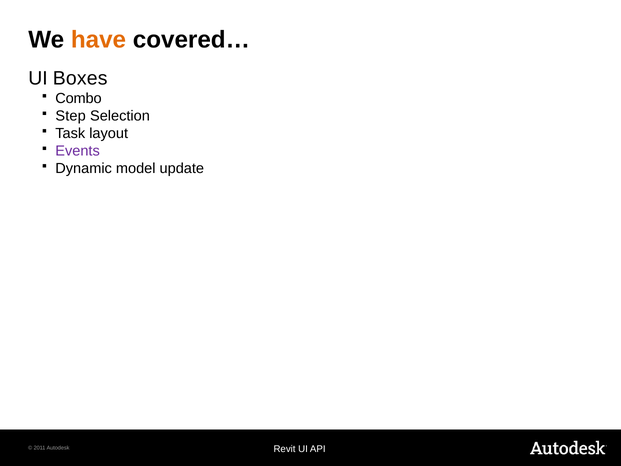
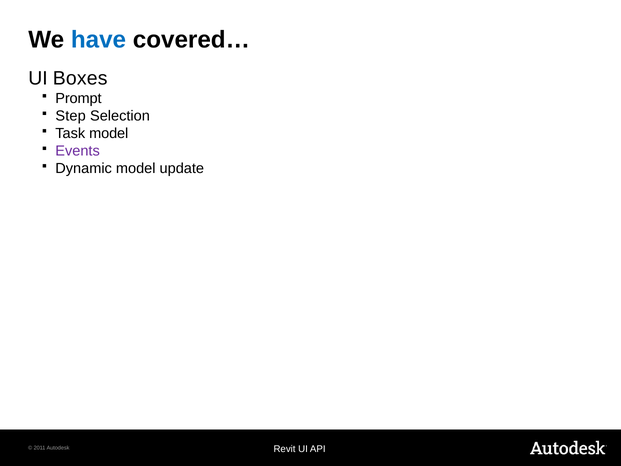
have colour: orange -> blue (99, 40)
Combo: Combo -> Prompt (78, 99)
Task layout: layout -> model (109, 133)
